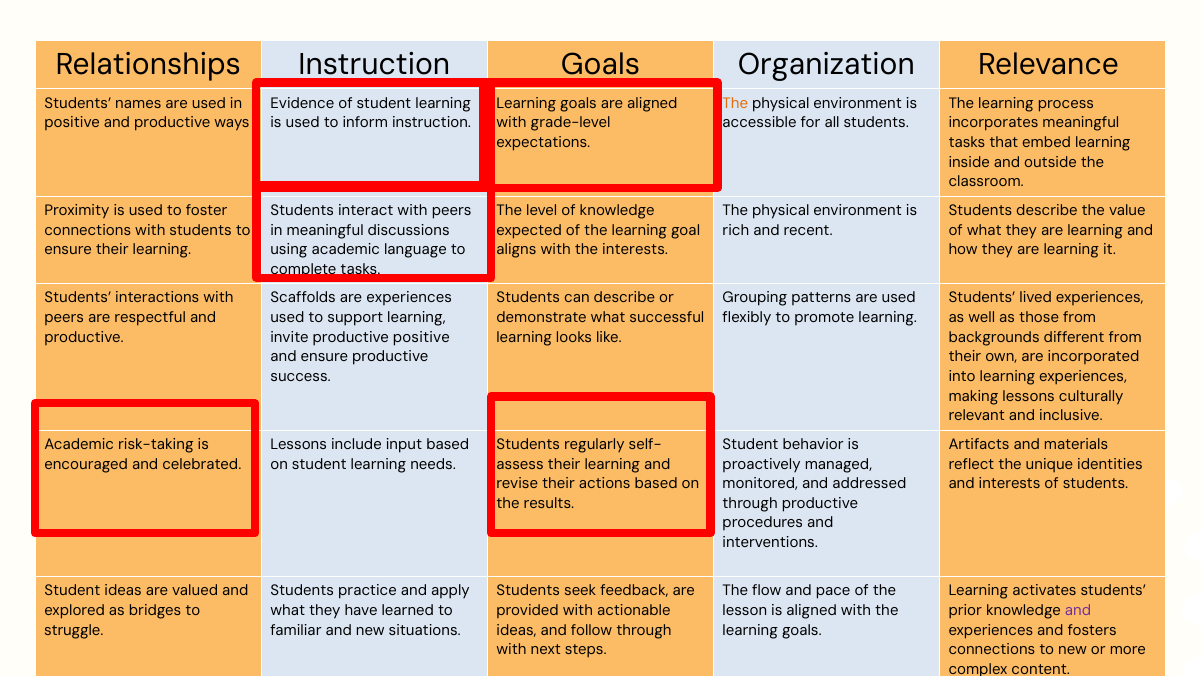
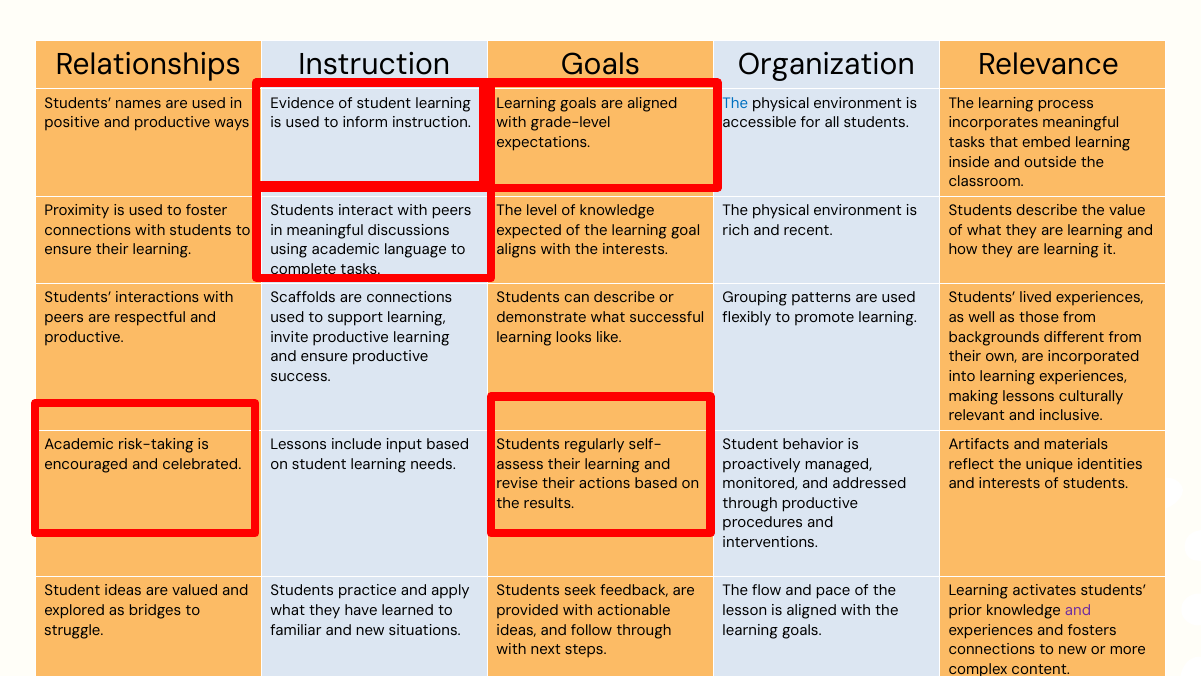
The colour: orange -> blue (735, 103)
are experiences: experiences -> connections (409, 298)
productive positive: positive -> learning (421, 337)
